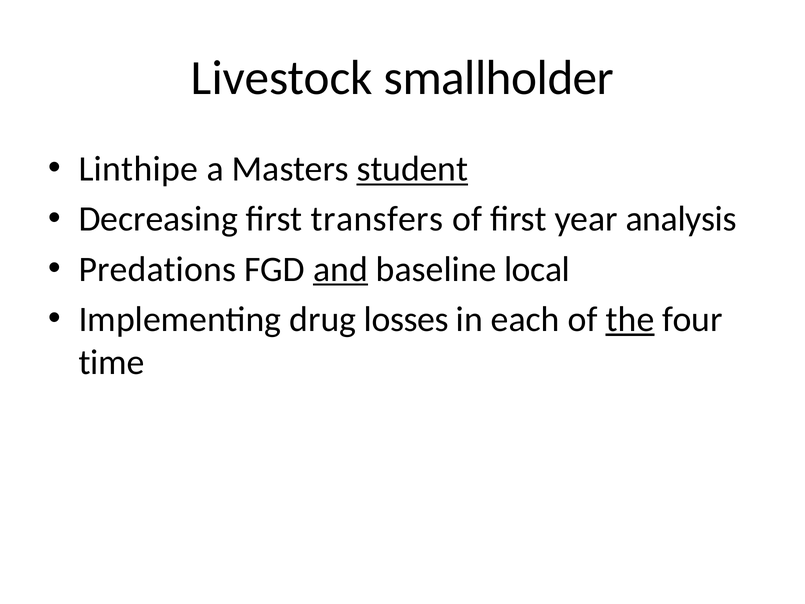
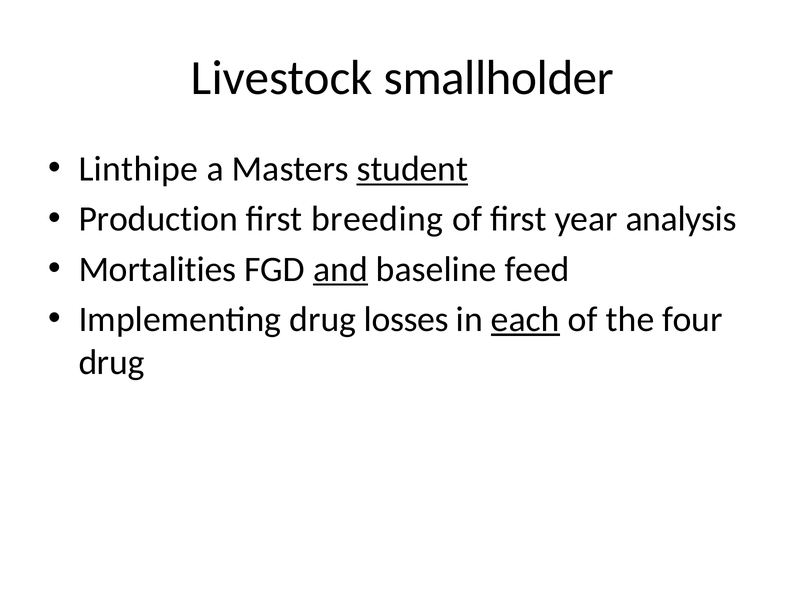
Decreasing: Decreasing -> Production (158, 219)
transfers: transfers -> breeding (377, 219)
Predations: Predations -> Mortalities (157, 269)
local: local -> feed (537, 269)
each underline: none -> present (525, 319)
the underline: present -> none (630, 319)
time: time -> drug (111, 362)
